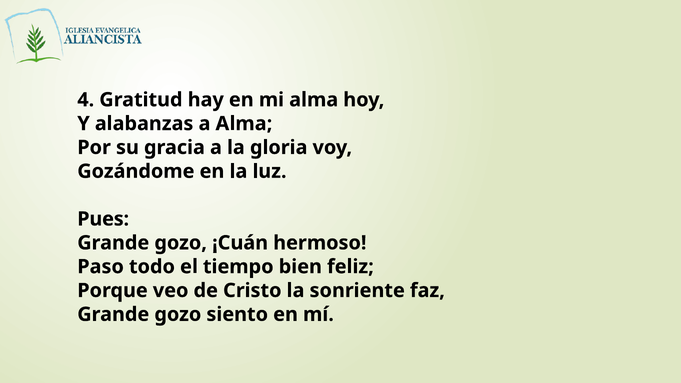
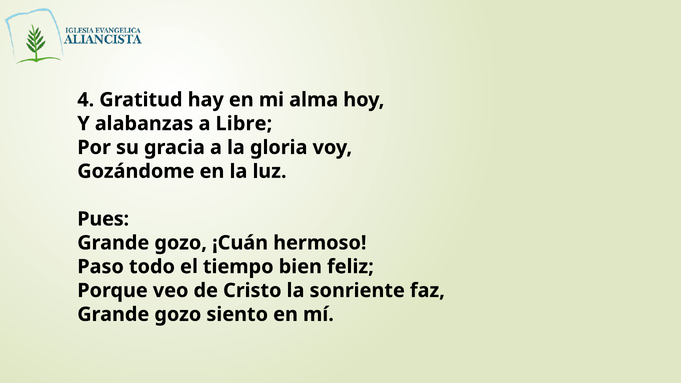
a Alma: Alma -> Libre (244, 124)
